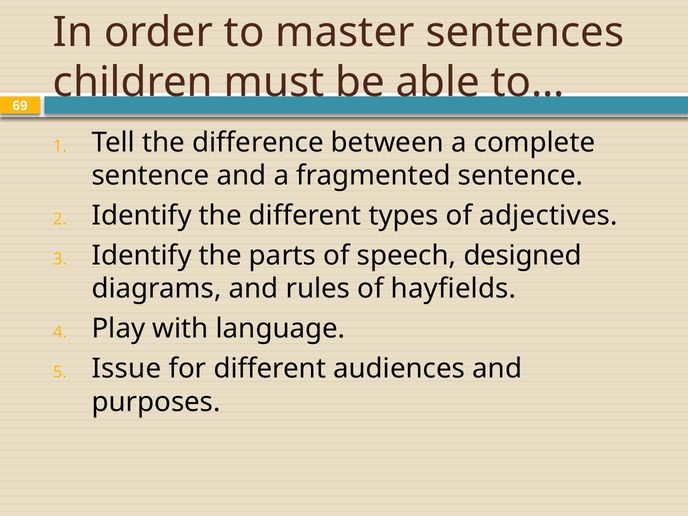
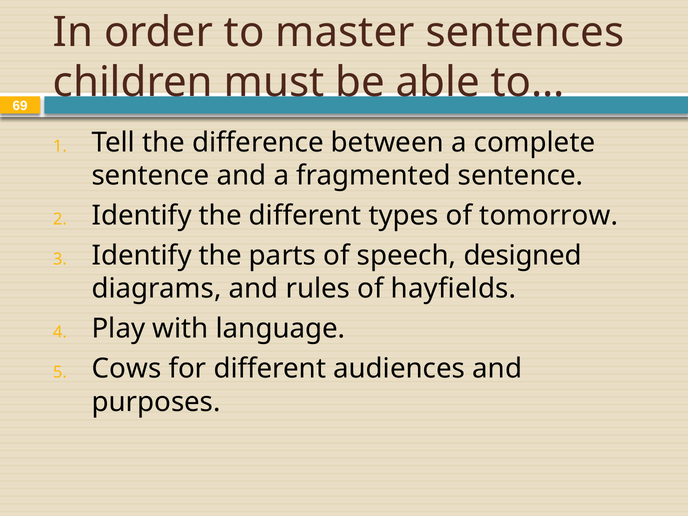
adjectives: adjectives -> tomorrow (549, 216)
Issue: Issue -> Cows (126, 369)
